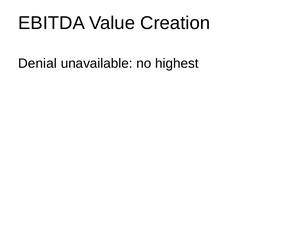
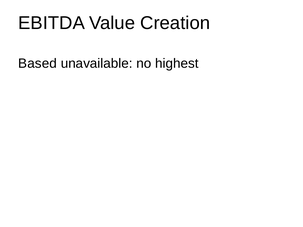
Denial: Denial -> Based (38, 64)
